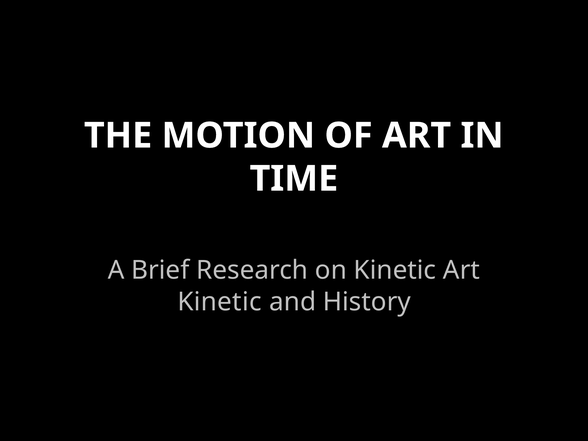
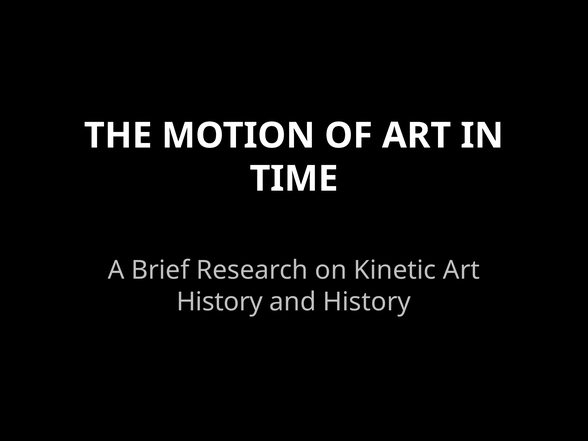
Kinetic: Kinetic -> History (220, 302)
